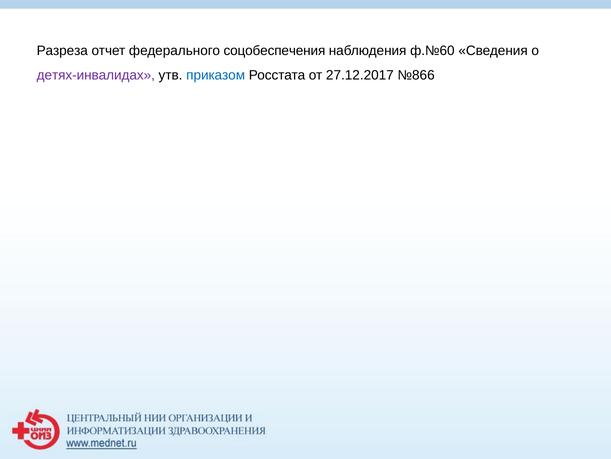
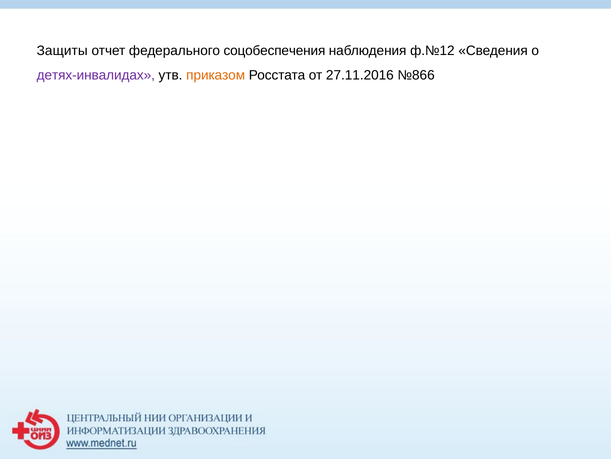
Разреза: Разреза -> Защиты (62, 51)
ф.№60: ф.№60 -> ф.№12 (432, 51)
приказом colour: blue -> orange (216, 75)
27.12.2017: 27.12.2017 -> 27.11.2016 (360, 75)
